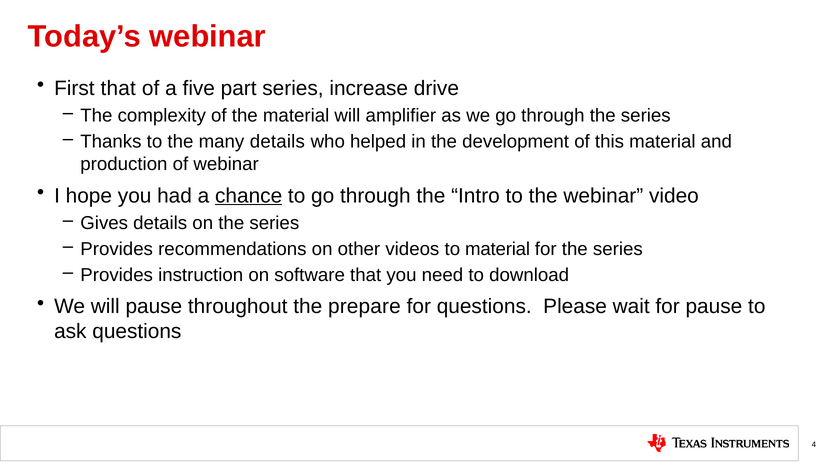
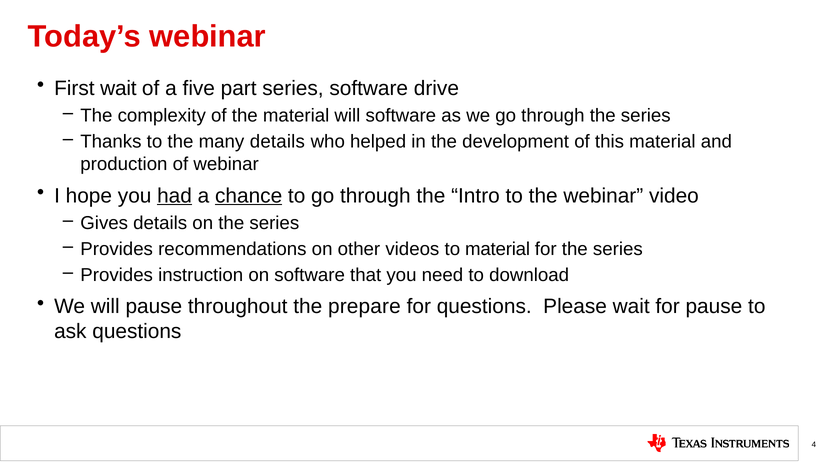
First that: that -> wait (118, 89)
series increase: increase -> software (369, 89)
will amplifier: amplifier -> software (401, 116)
had underline: none -> present (175, 196)
